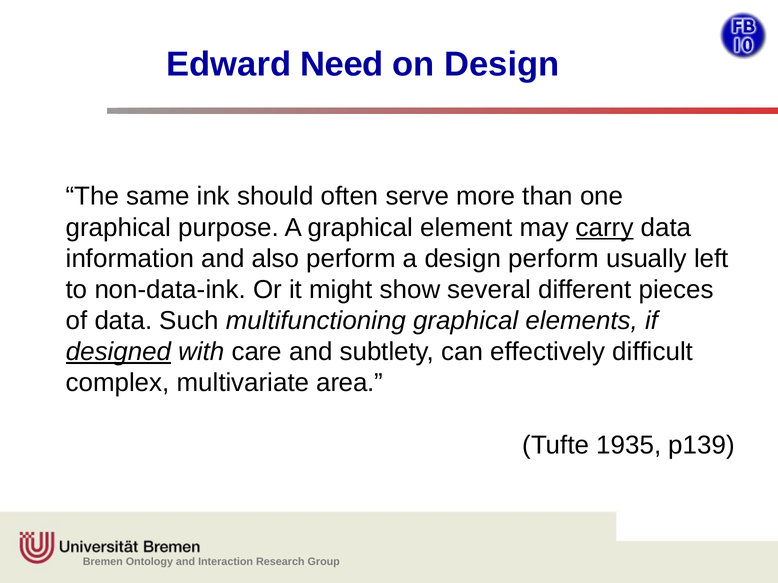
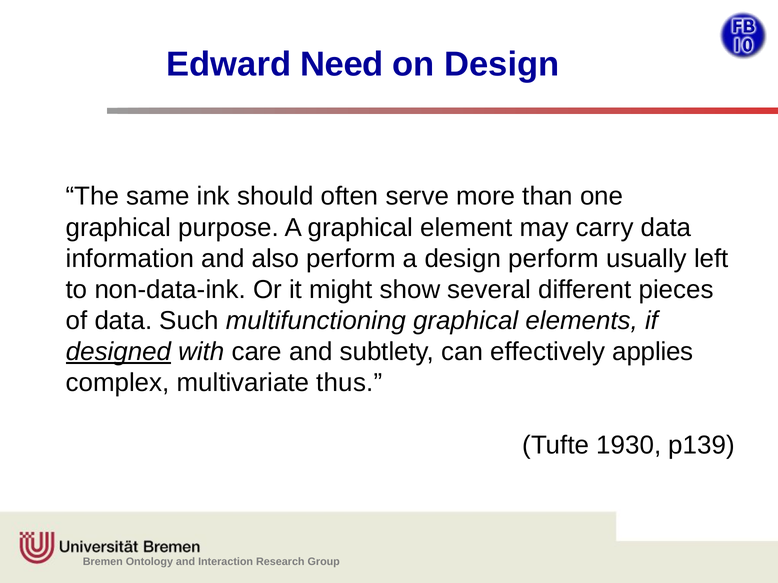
carry underline: present -> none (605, 228)
difficult: difficult -> applies (653, 352)
area: area -> thus (349, 383)
1935: 1935 -> 1930 (629, 445)
